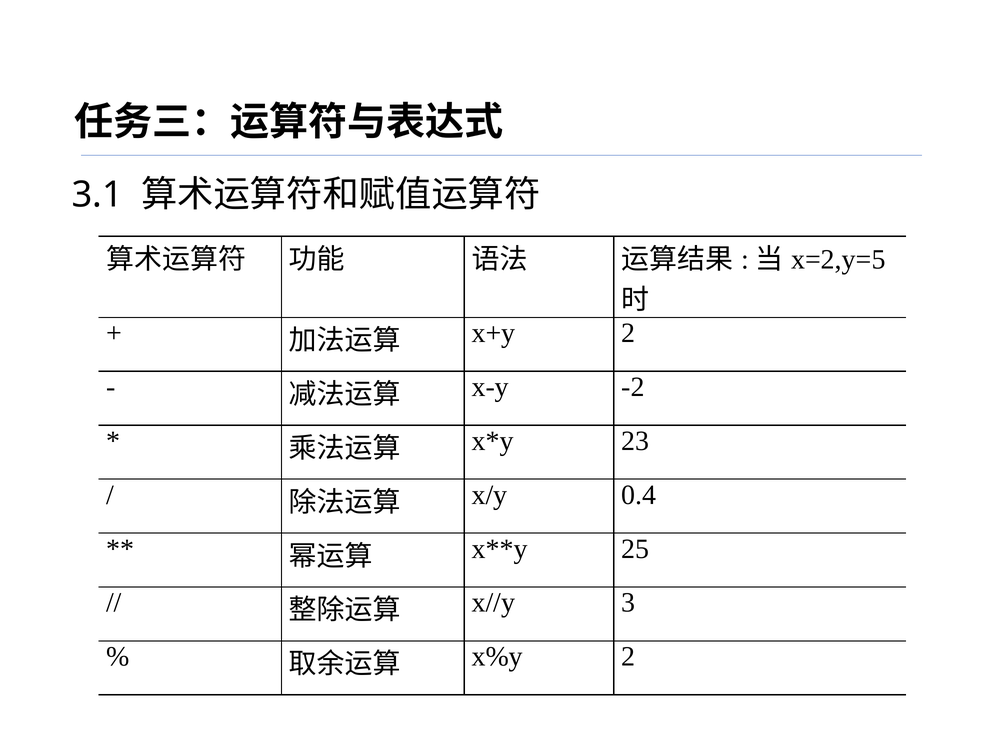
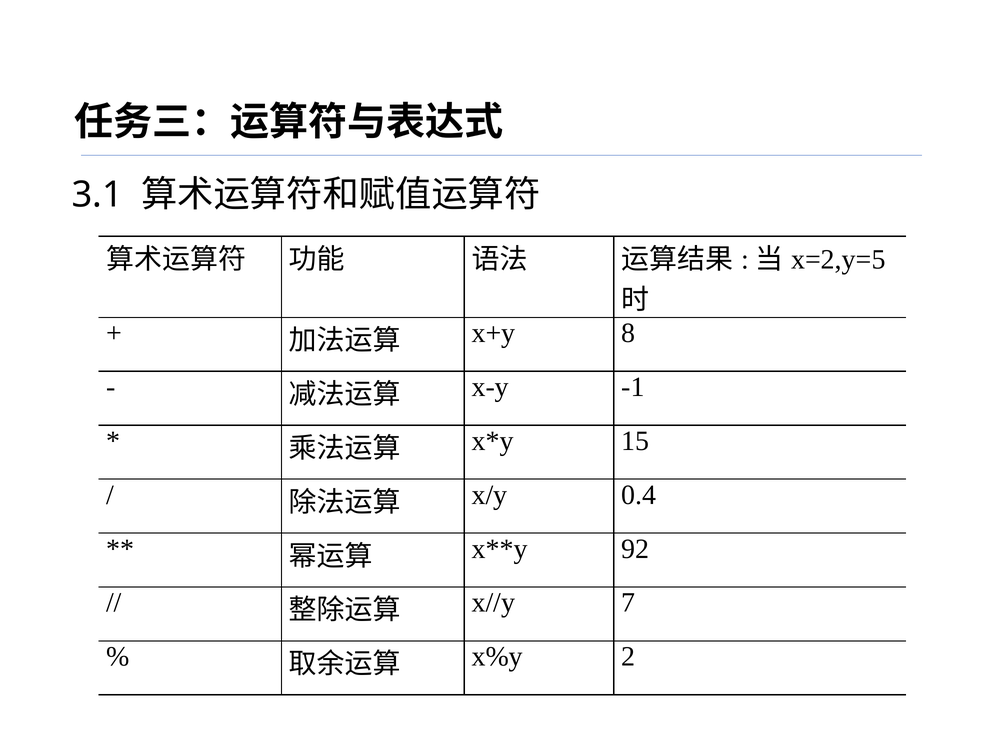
x+y 2: 2 -> 8 (628, 333)
-2: -2 -> -1 (633, 387)
23: 23 -> 15 (635, 441)
25: 25 -> 92 (635, 549)
3: 3 -> 7 (628, 603)
